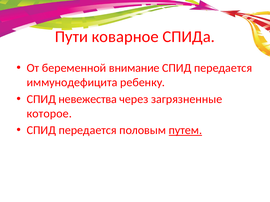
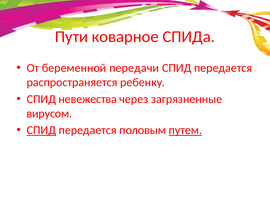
внимание: внимание -> передачи (134, 68)
иммунодефицита: иммунодефицита -> распространяется (72, 83)
которое: которое -> вирусом (49, 114)
СПИД underline: none -> present (41, 131)
